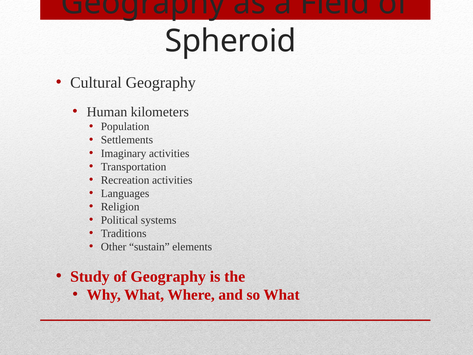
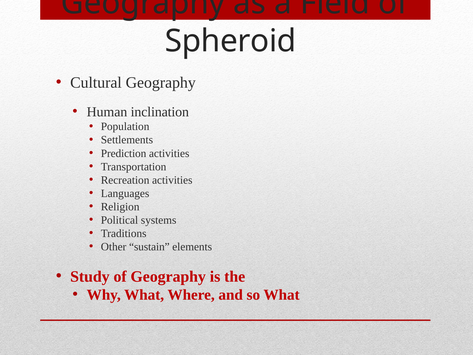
kilometers: kilometers -> inclination (160, 112)
Imaginary: Imaginary -> Prediction (124, 153)
